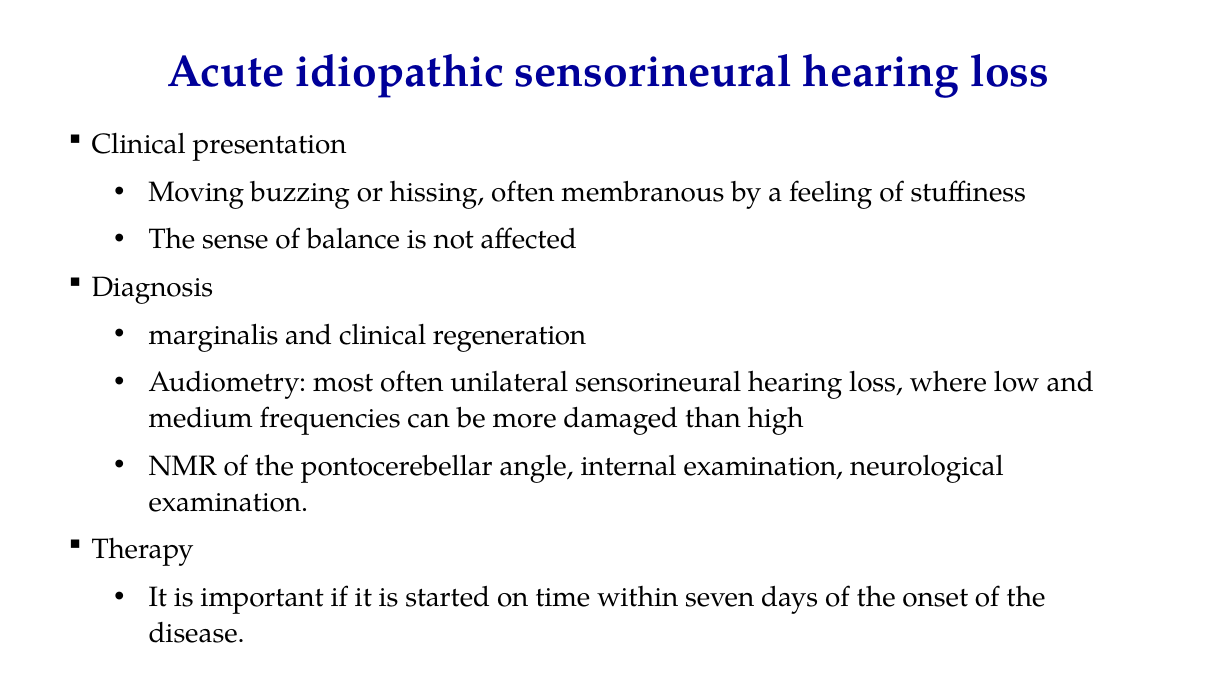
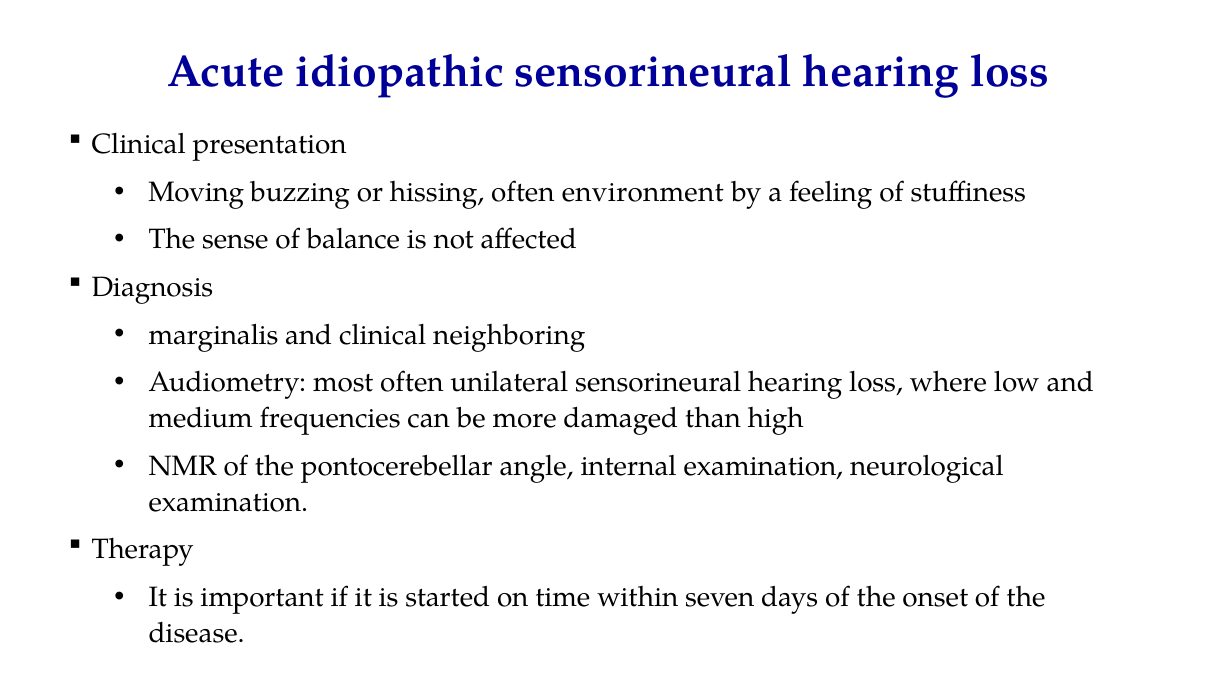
membranous: membranous -> environment (643, 192)
regeneration: regeneration -> neighboring (509, 335)
